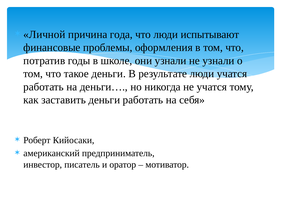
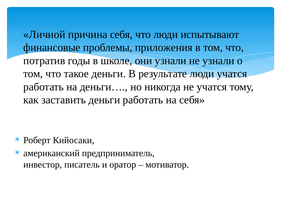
причина года: года -> себя (121, 34)
оформления: оформления -> приложения (164, 48)
